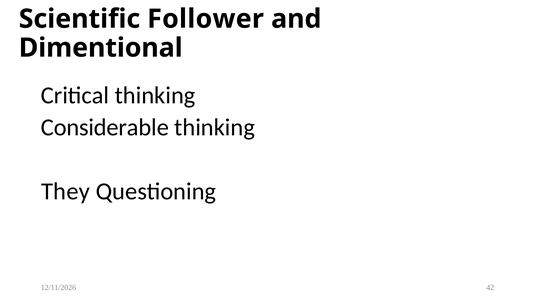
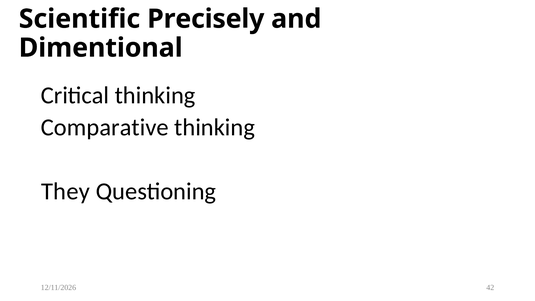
Follower: Follower -> Precisely (206, 19)
Considerable: Considerable -> Comparative (105, 127)
